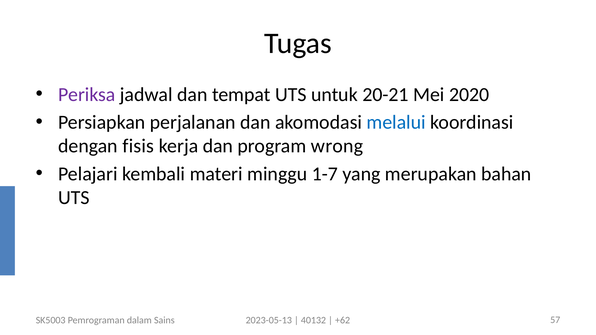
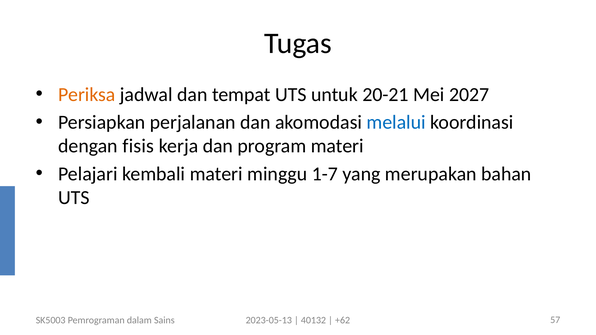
Periksa colour: purple -> orange (87, 95)
2020: 2020 -> 2027 (469, 95)
program wrong: wrong -> materi (337, 146)
